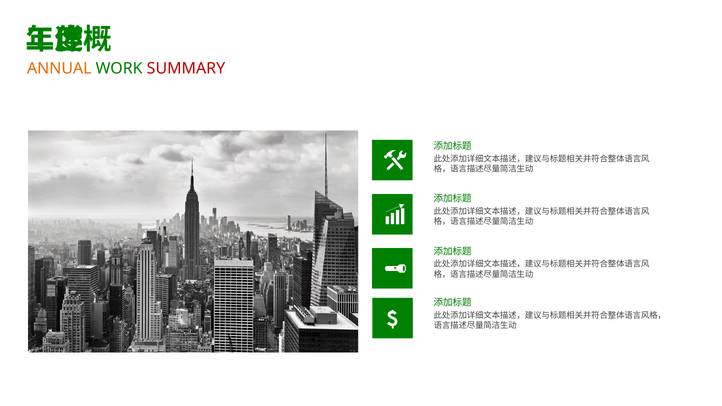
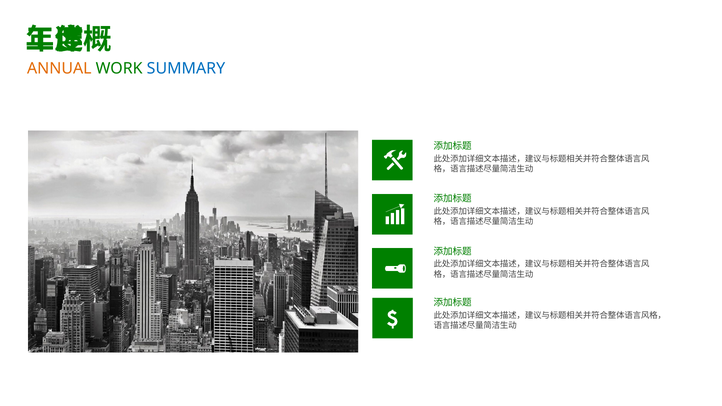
SUMMARY colour: red -> blue (186, 69)
